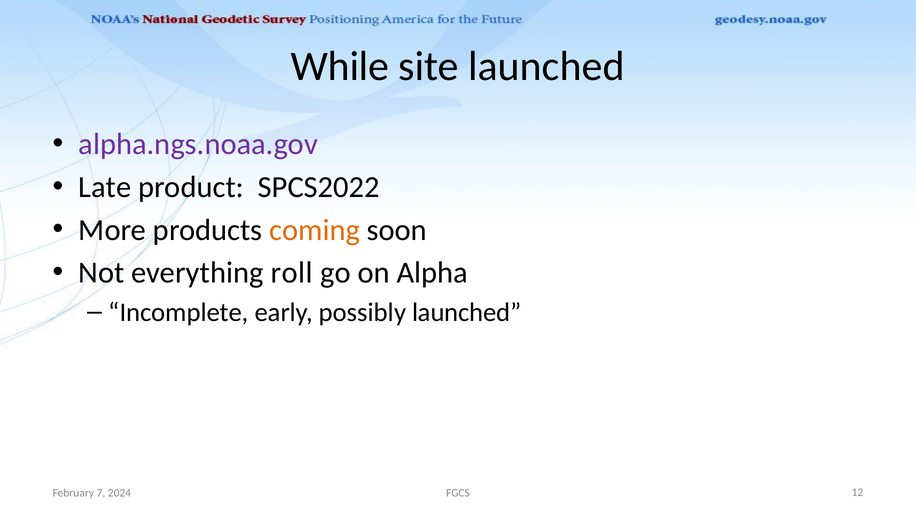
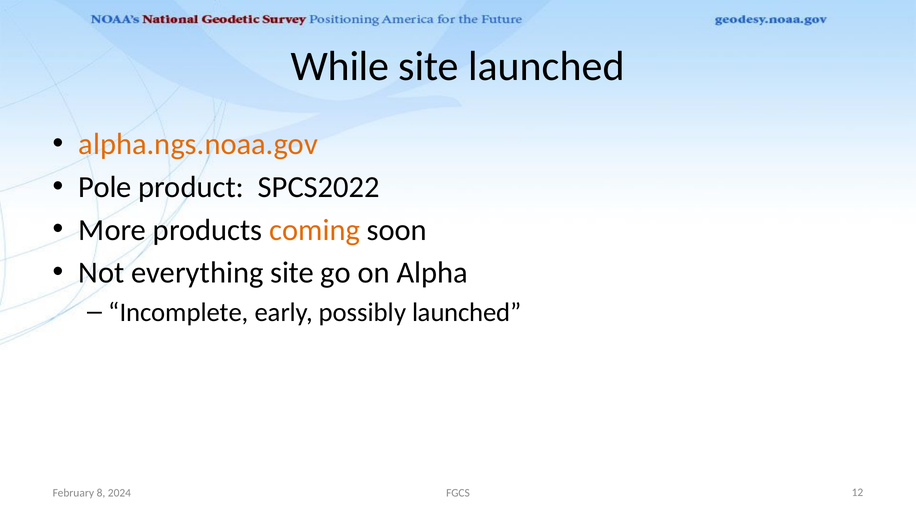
alpha.ngs.noaa.gov colour: purple -> orange (198, 144)
Late: Late -> Pole (105, 187)
everything roll: roll -> site (292, 272)
7: 7 -> 8 (101, 492)
